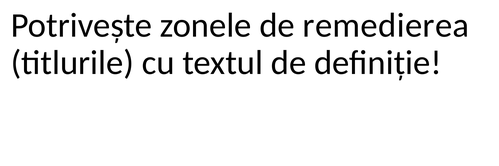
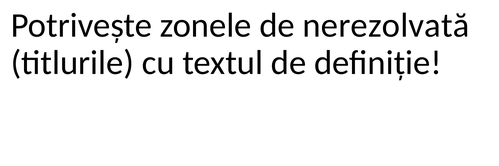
remedierea: remedierea -> nerezolvată (386, 25)
